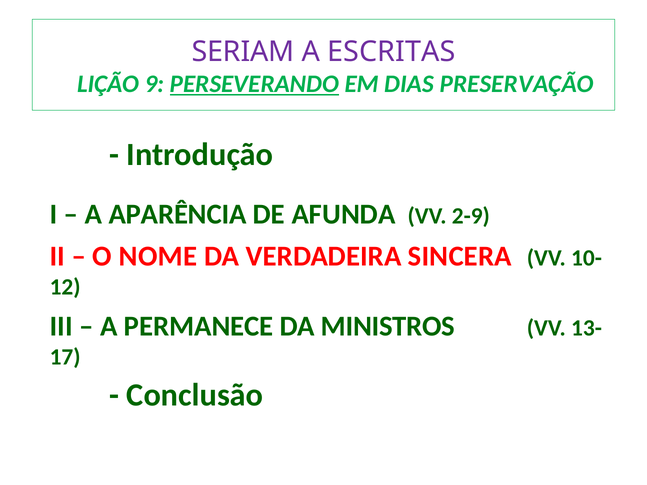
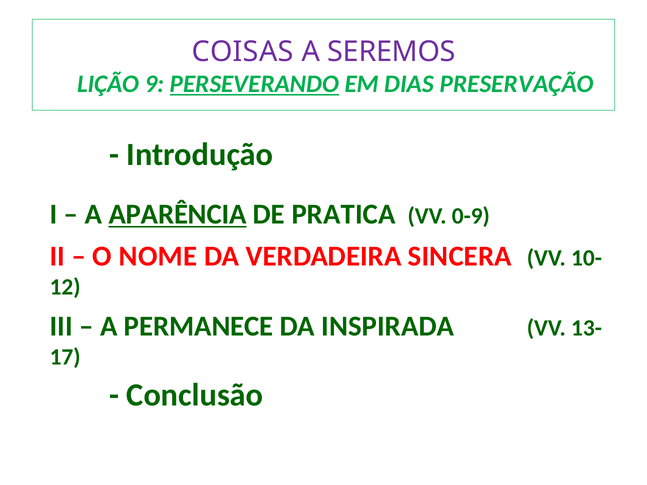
SERIAM: SERIAM -> COISAS (243, 52)
ESCRITAS: ESCRITAS -> SEREMOS (392, 52)
APARÊNCIA underline: none -> present (178, 214)
AFUNDA: AFUNDA -> PRATICA (344, 214)
2-9: 2-9 -> 0-9 (471, 216)
MINISTROS: MINISTROS -> INSPIRADA (388, 326)
